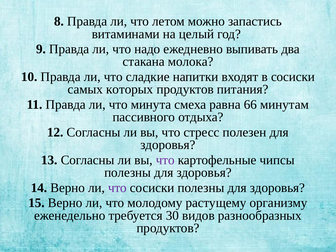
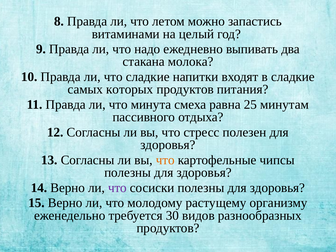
в сосиски: сосиски -> сладкие (293, 77)
66: 66 -> 25 (250, 105)
что colour: purple -> orange (165, 160)
